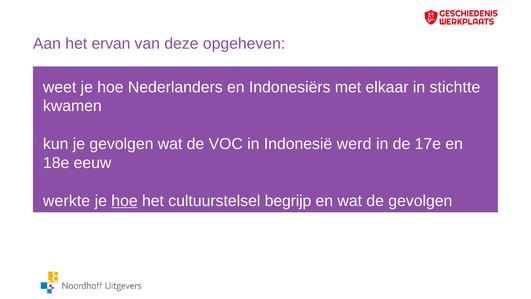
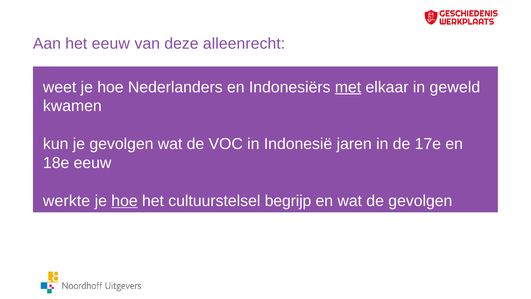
het ervan: ervan -> eeuw (111, 43)
opgeheven: opgeheven -> alleenrecht (244, 43)
met underline: none -> present (348, 87)
stichtte: stichtte -> geweld (455, 87)
werd: werd -> jaren (354, 144)
